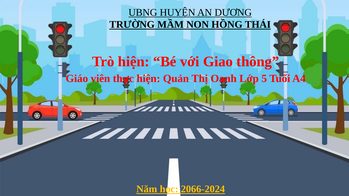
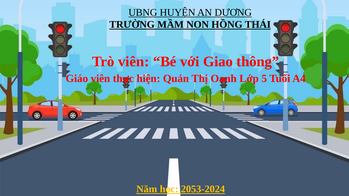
Trò hiện: hiện -> viên (134, 62)
2066-2024: 2066-2024 -> 2053-2024 (203, 189)
